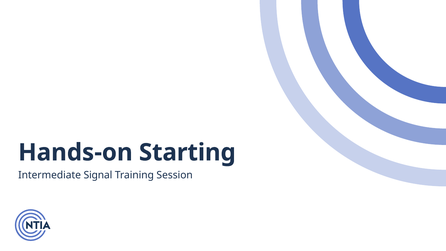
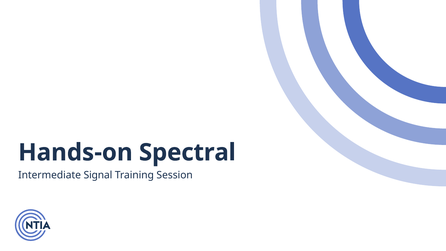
Starting: Starting -> Spectral (187, 152)
